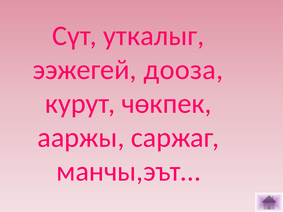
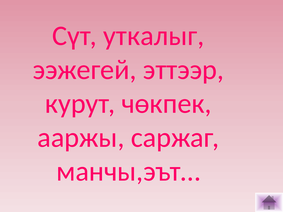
дооза: дооза -> эттээр (183, 70)
